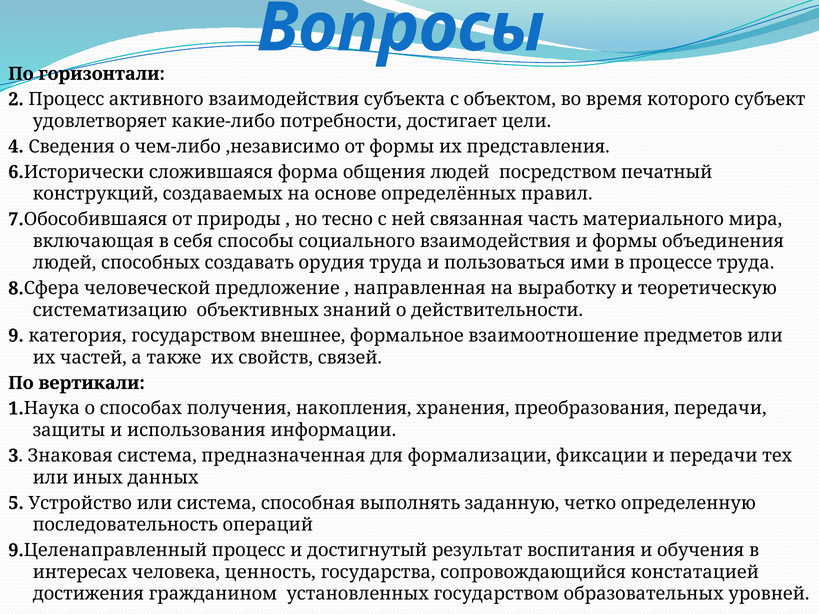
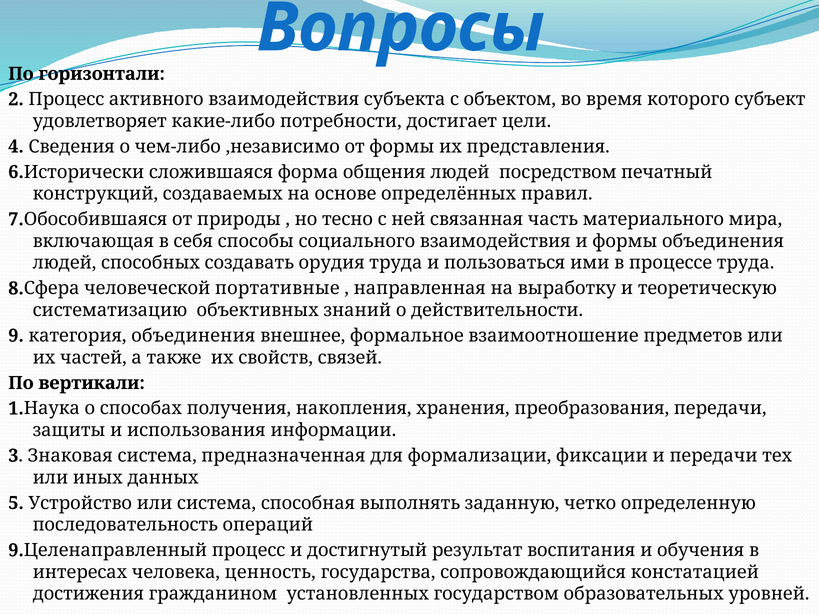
предложение: предложение -> портативные (277, 289)
категория государством: государством -> объединения (193, 336)
